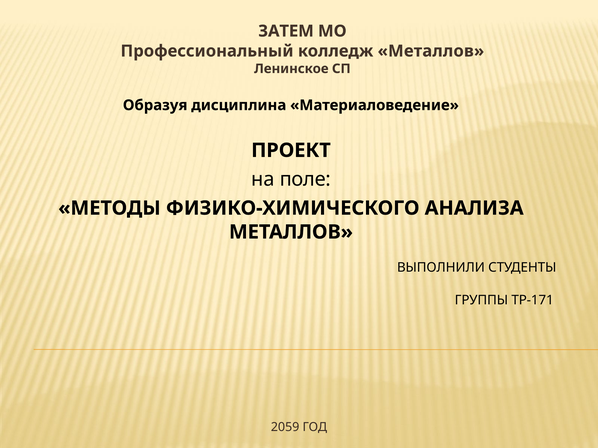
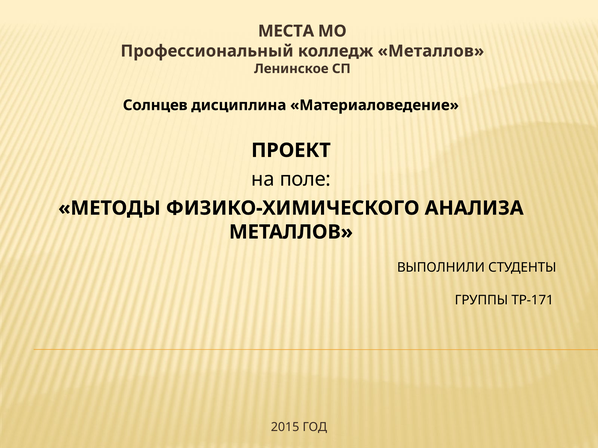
ЗАТЕМ: ЗАТЕМ -> МЕСТА (286, 31)
Образуя: Образуя -> Солнцев (155, 105)
2059: 2059 -> 2015 (285, 428)
